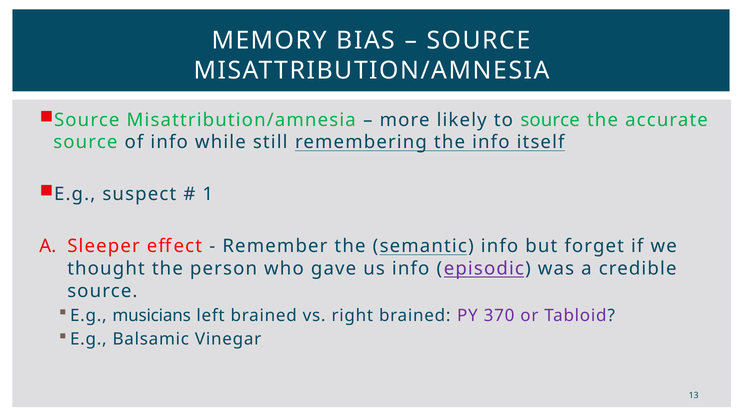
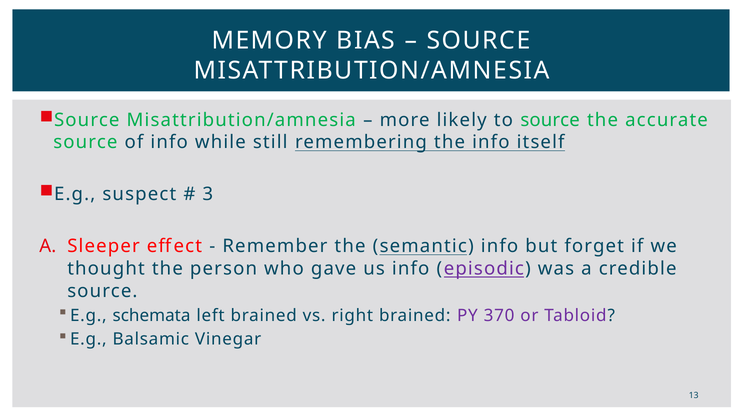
1: 1 -> 3 (208, 195)
musicians: musicians -> schemata (152, 316)
